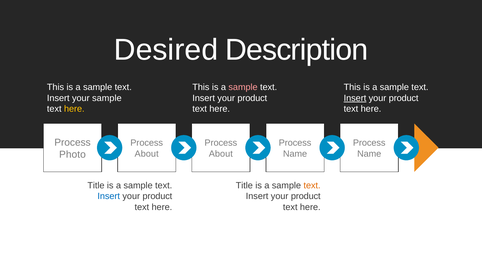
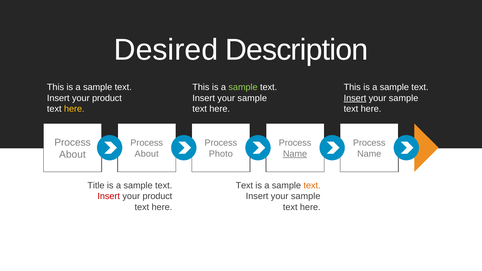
sample colour: pink -> light green (243, 87)
sample: sample -> product (107, 98)
product: product -> sample (252, 98)
product: product -> sample (404, 98)
About: About -> Photo (221, 154)
Name underline: none -> present (295, 154)
Photo: Photo -> About (72, 154)
Title: Title -> Text (244, 186)
Insert colour: blue -> red (109, 196)
product: product -> sample (306, 196)
